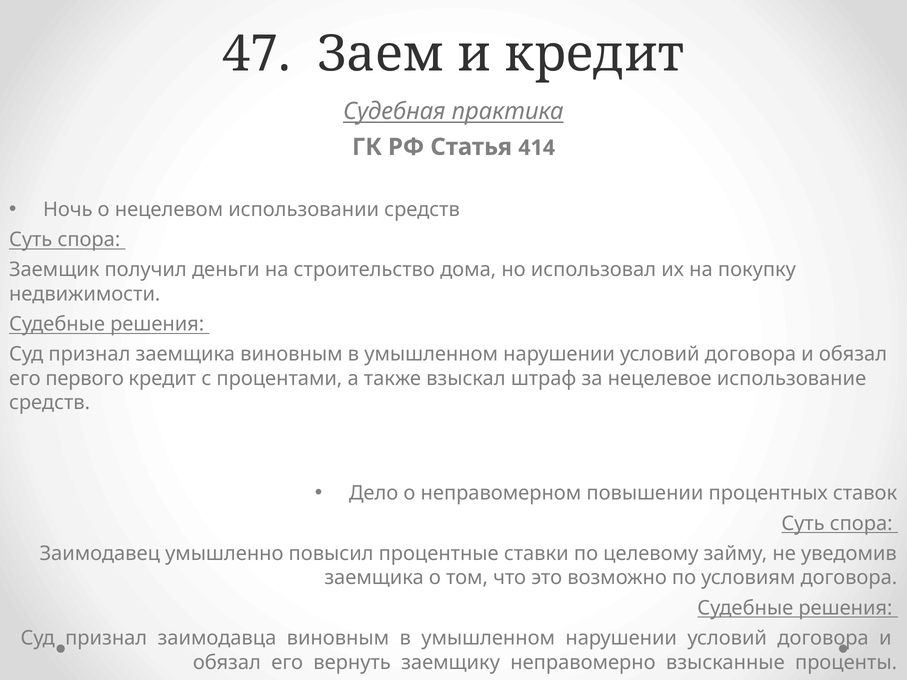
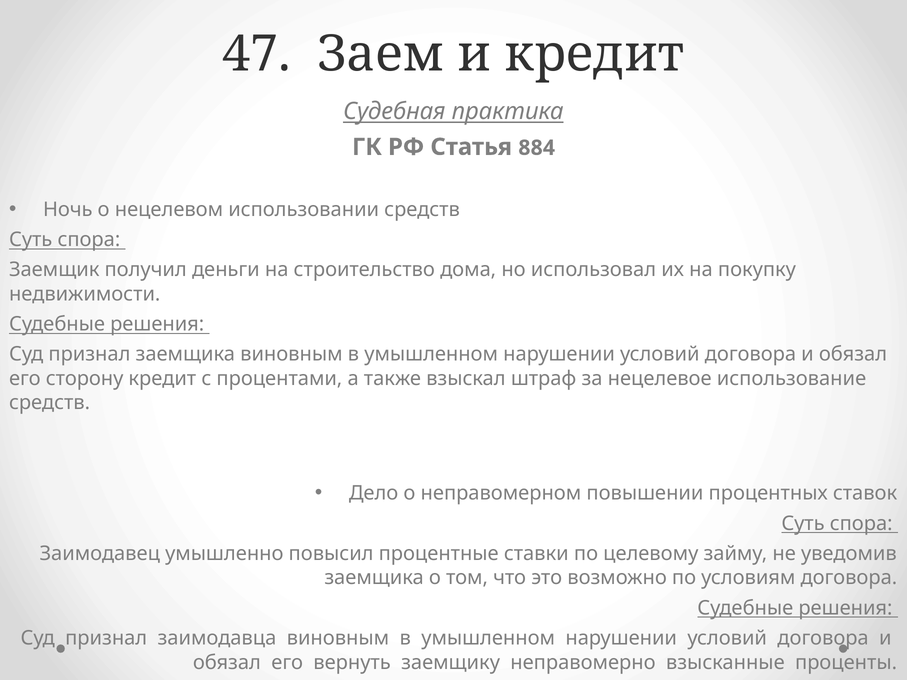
414: 414 -> 884 (537, 148)
первого: первого -> сторону (85, 379)
